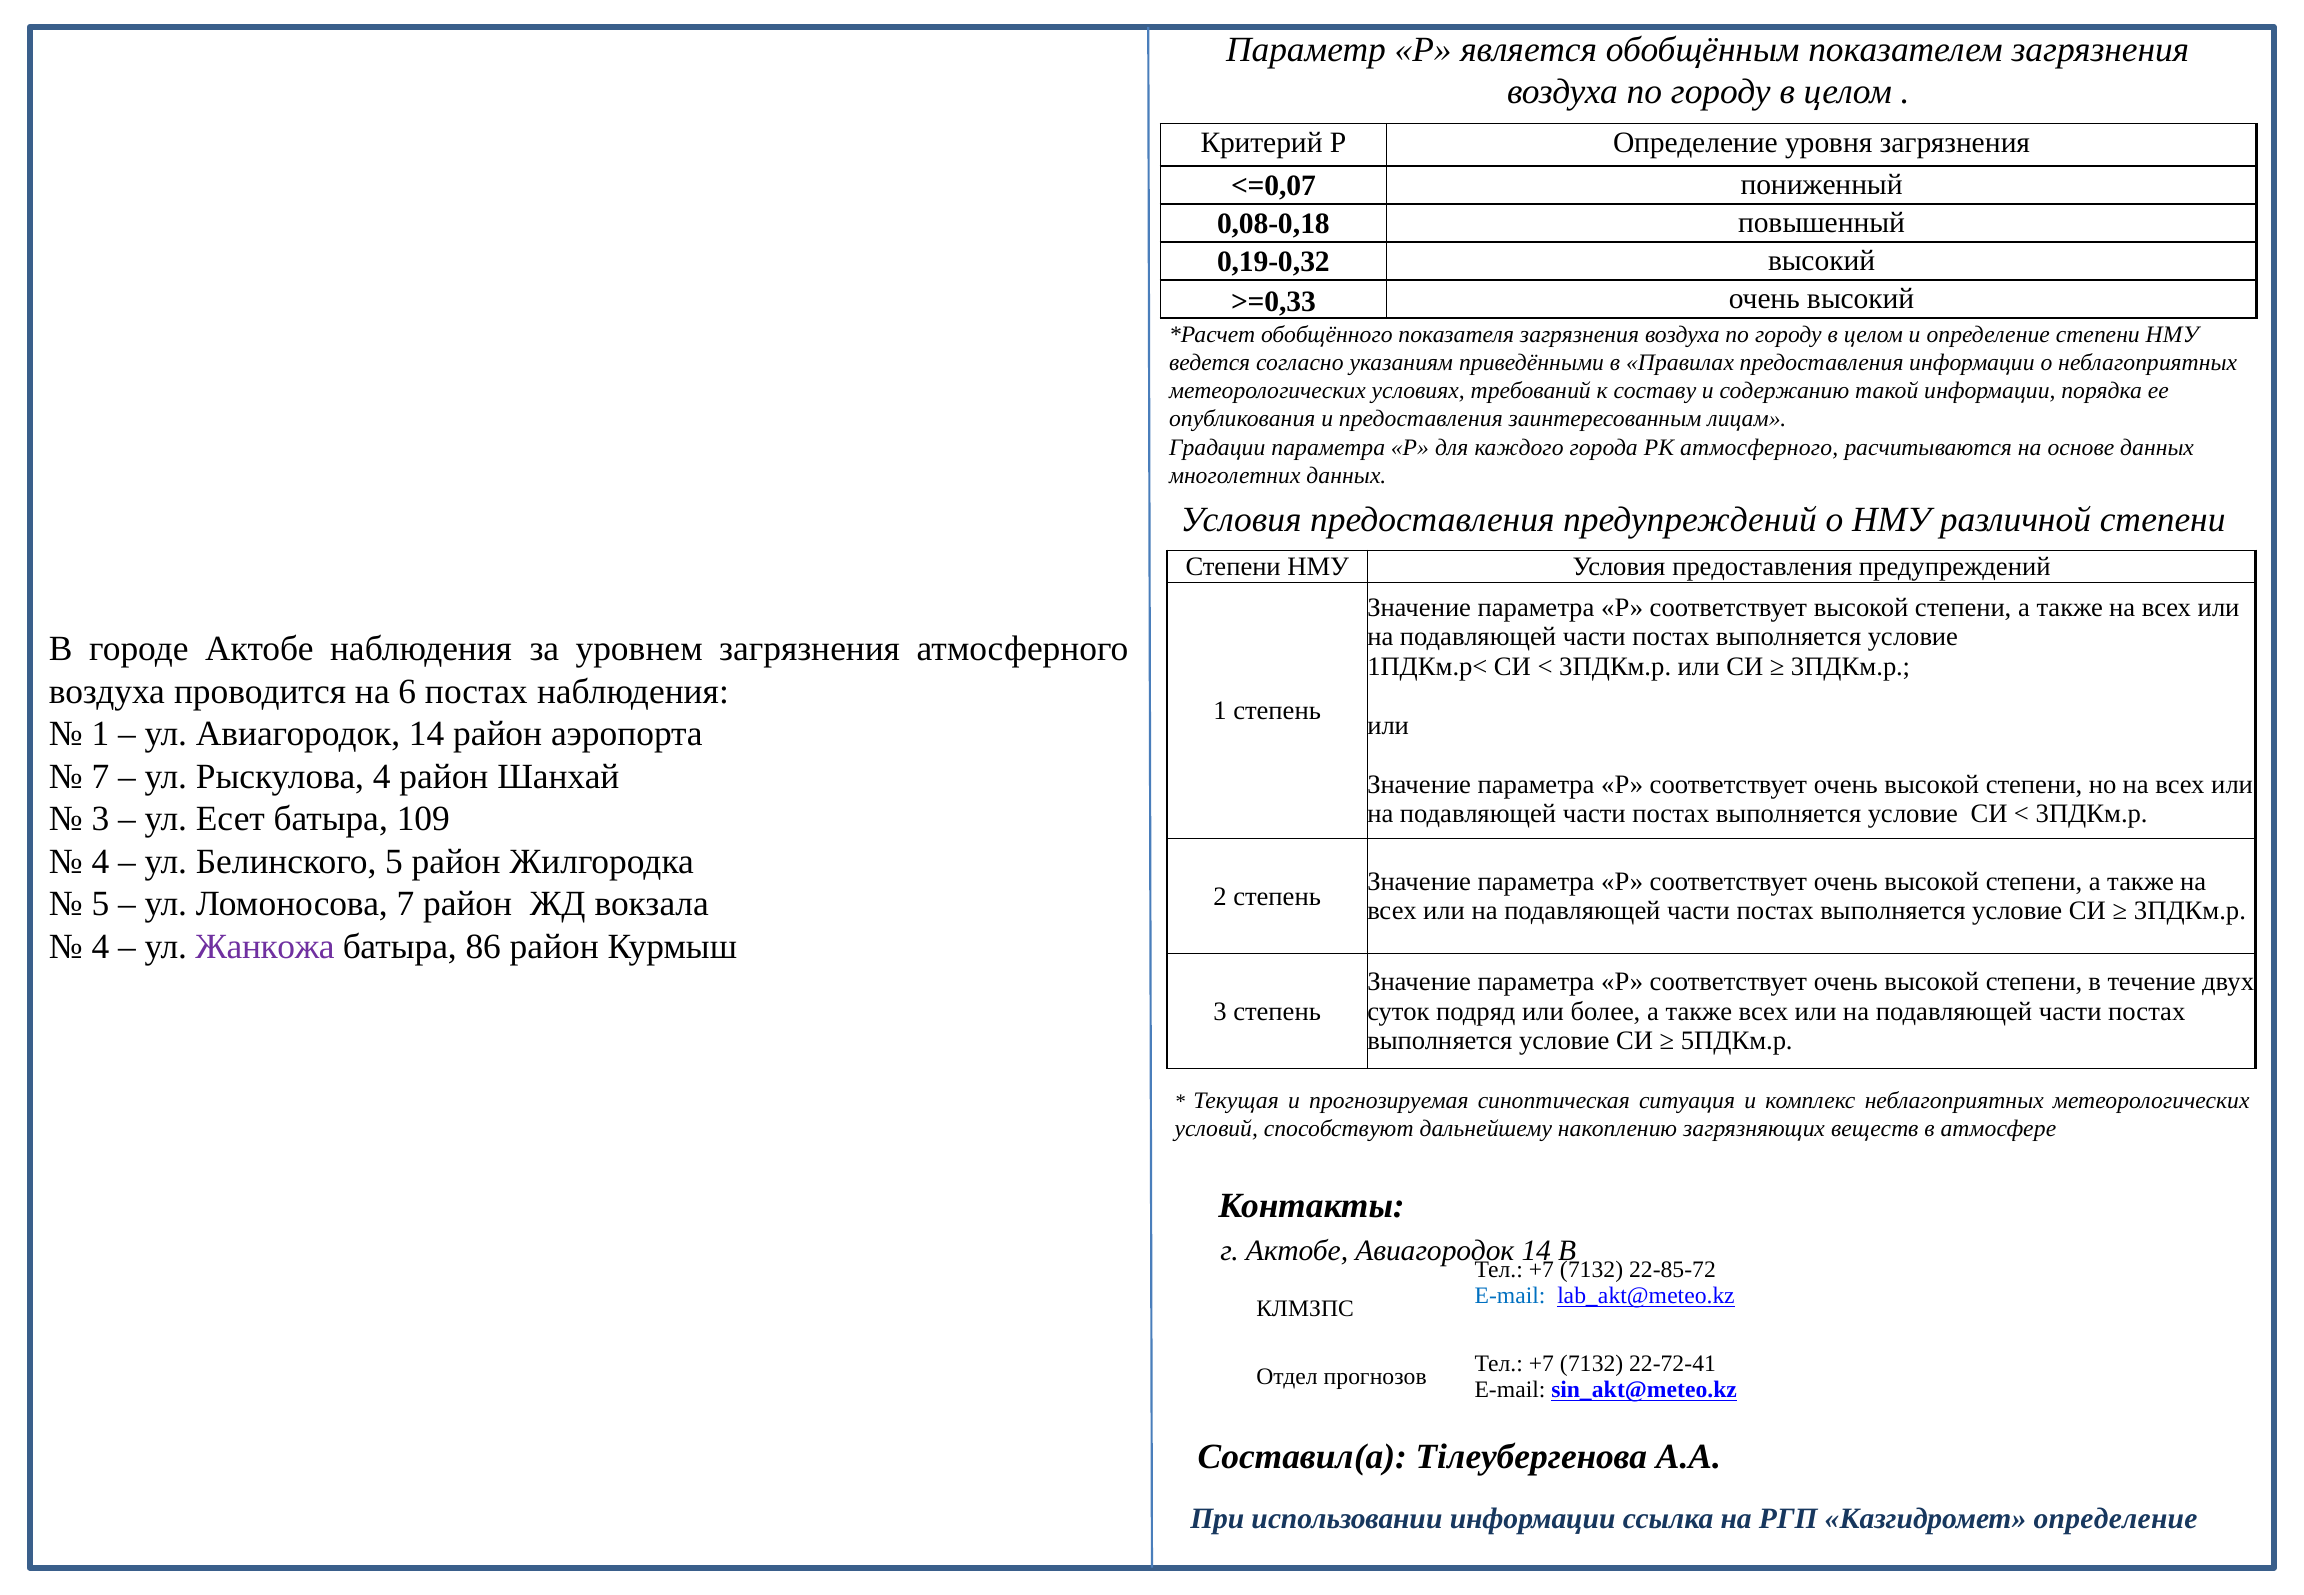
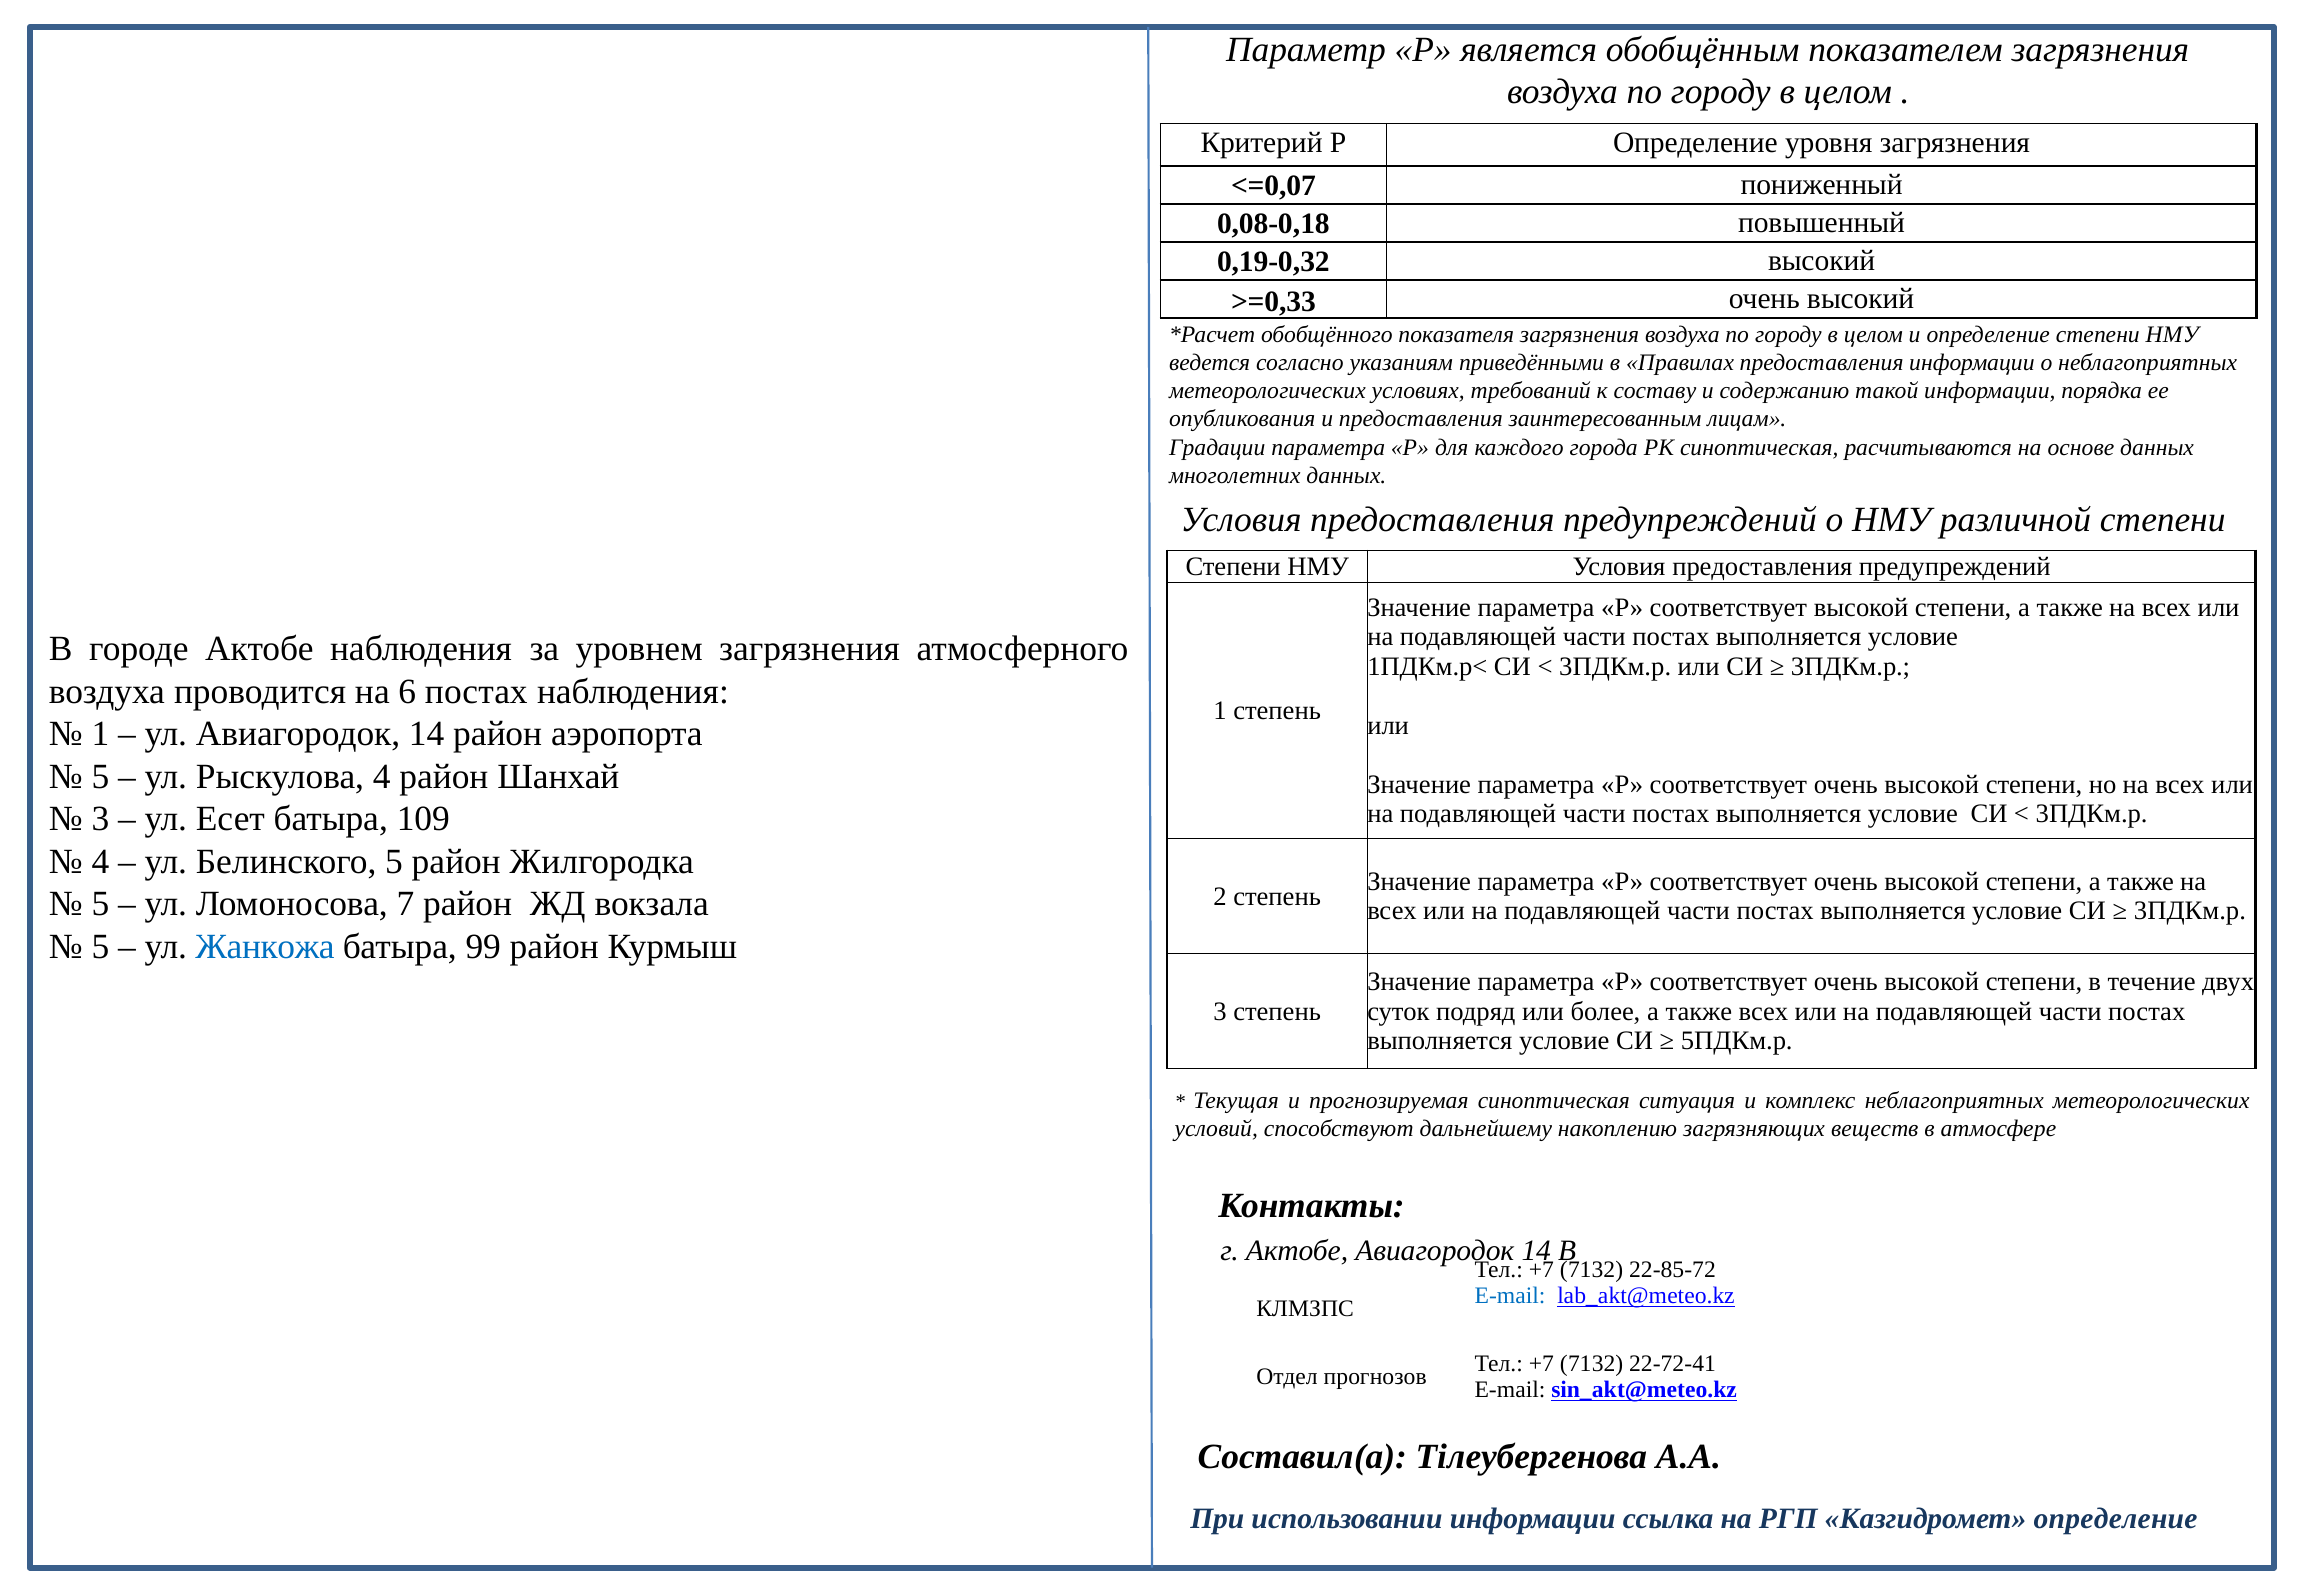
РК атмосферного: атмосферного -> синоптическая (1759, 447)
7: 7 -> 5 (100, 777)
4: 4 -> 5 (100, 947)
Жанкожа colour: purple -> blue (265, 947)
86: 86 -> 99 (483, 947)
